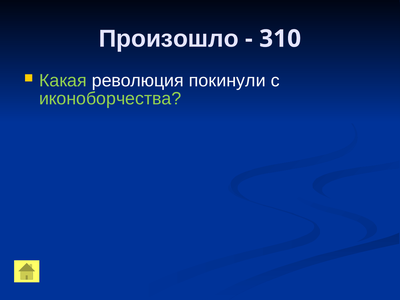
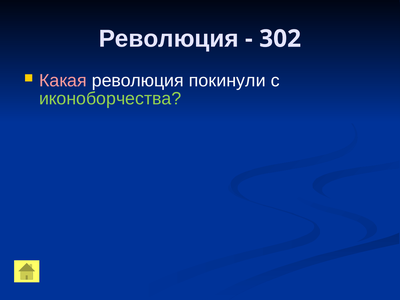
Произошло: Произошло -> Революция (169, 39)
310: 310 -> 302 (280, 39)
Какая colour: light green -> pink (63, 81)
